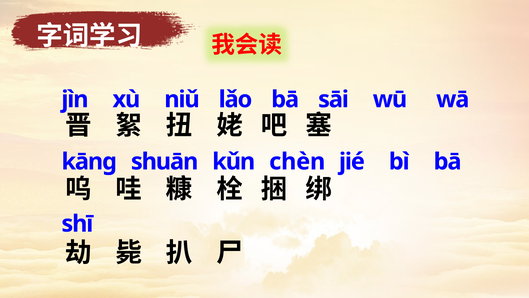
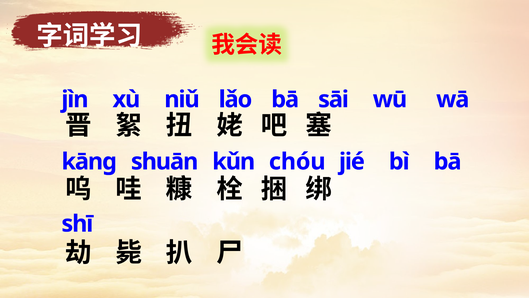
chèn: chèn -> chóu (297, 161)
